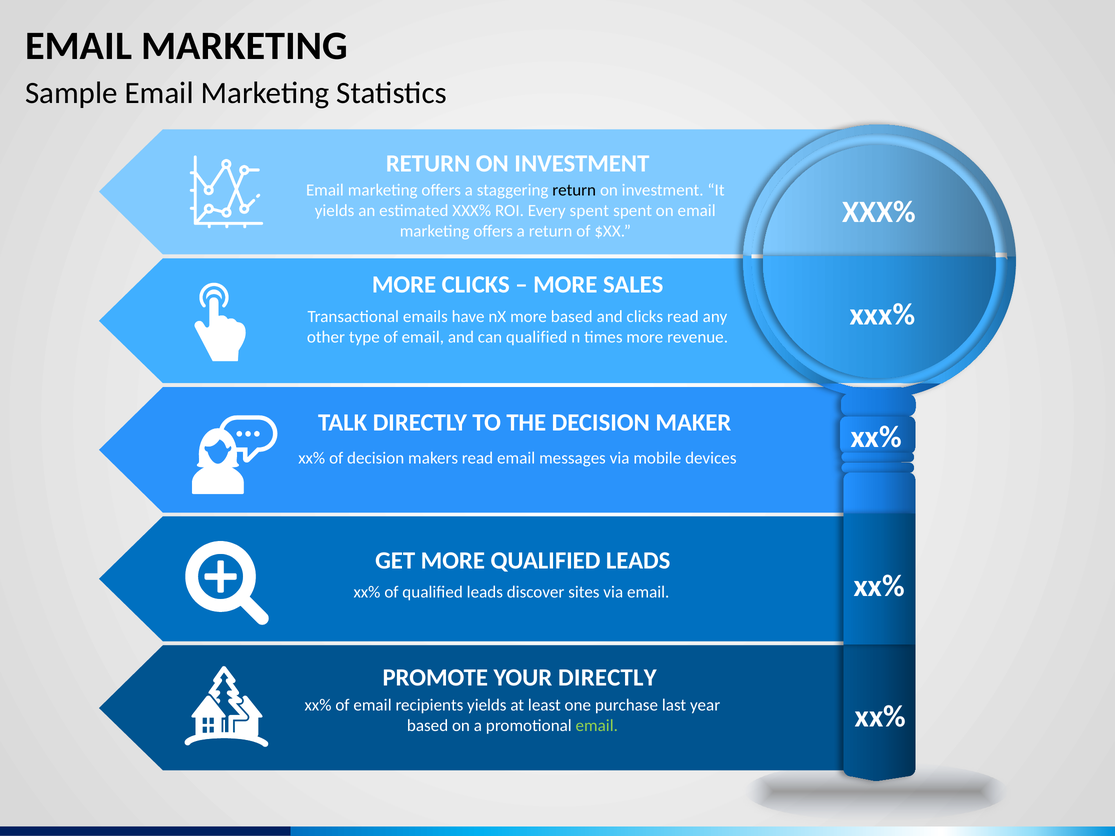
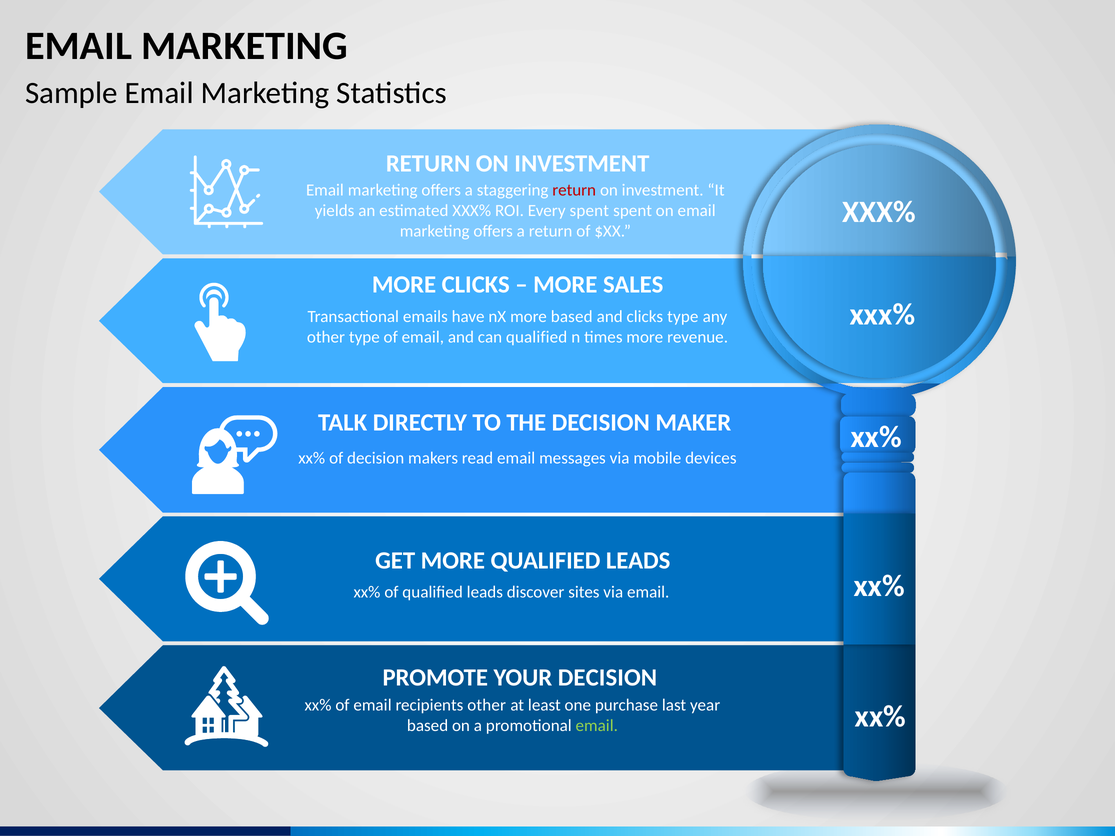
return colour: black -> red (574, 190)
clicks read: read -> type (683, 317)
YOUR DIRECTLY: DIRECTLY -> DECISION (607, 678)
recipients yields: yields -> other (487, 705)
